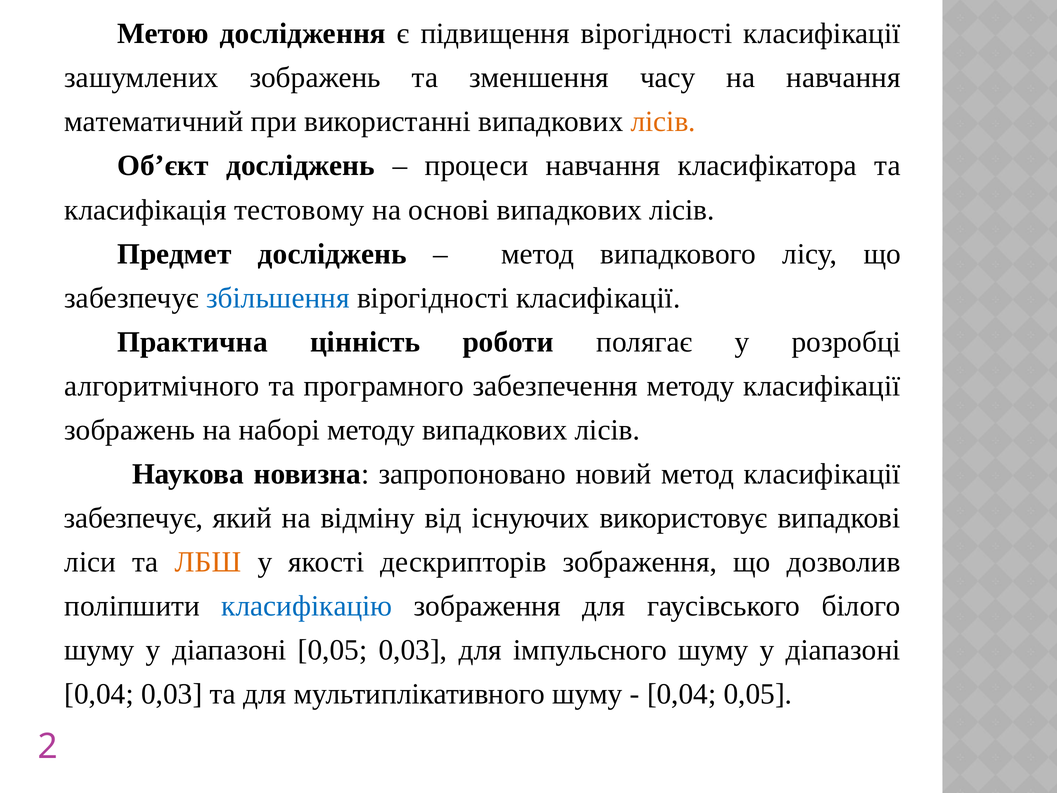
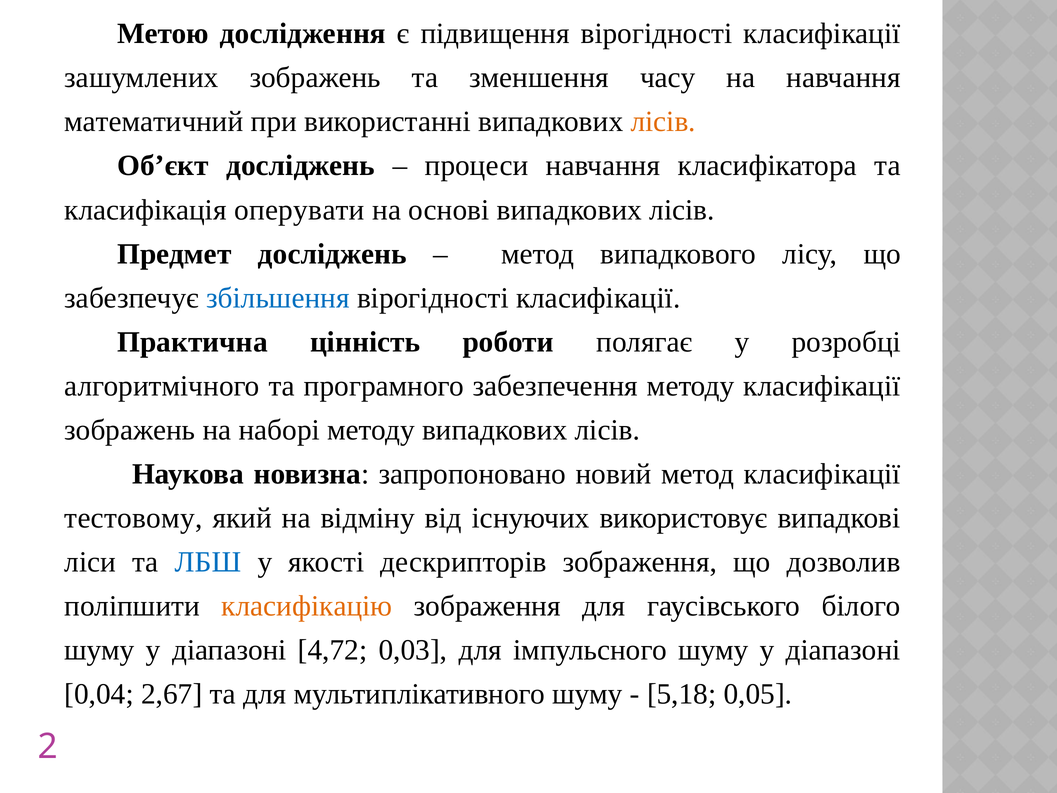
тестовому: тестовому -> оперувати (299, 210)
забезпечує: забезпечує -> тестовому (133, 518)
ЛБШ colour: orange -> blue (208, 562)
класифікацію colour: blue -> orange (307, 606)
діапазоні 0,05: 0,05 -> 4,72 (333, 650)
0,04 0,03: 0,03 -> 2,67 (172, 694)
0,04: 0,04 -> 5,18 (682, 694)
